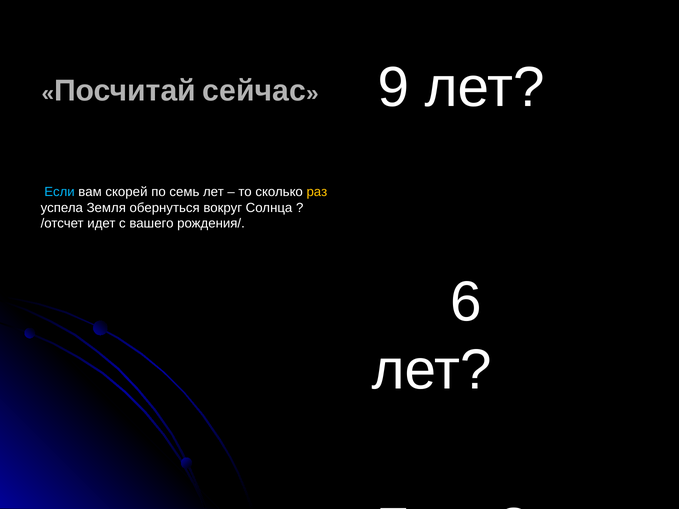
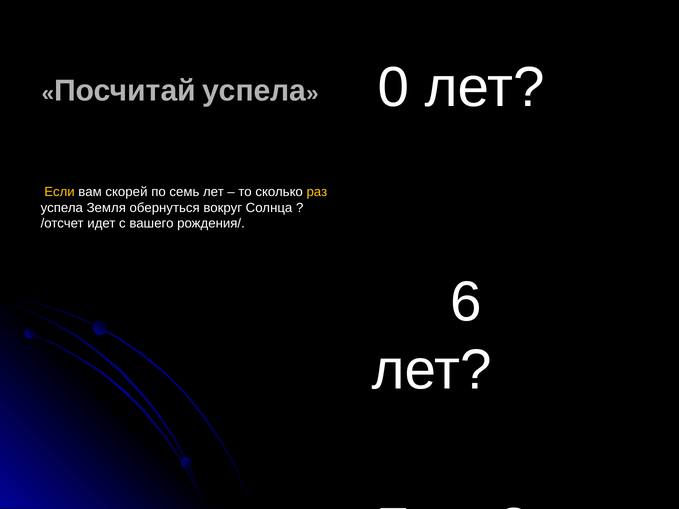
Посчитай сейчас: сейчас -> успела (254, 91)
9: 9 -> 0 (393, 87)
Если colour: light blue -> yellow (60, 192)
